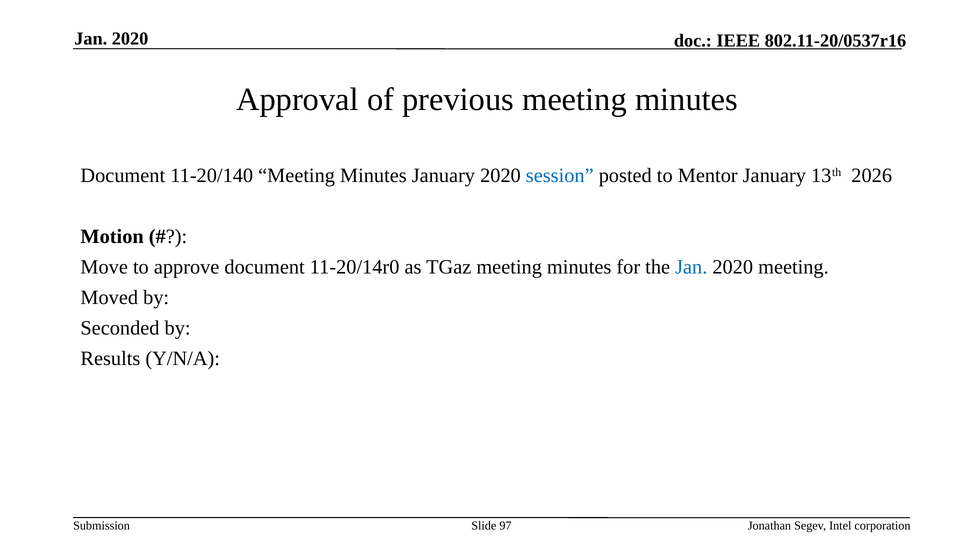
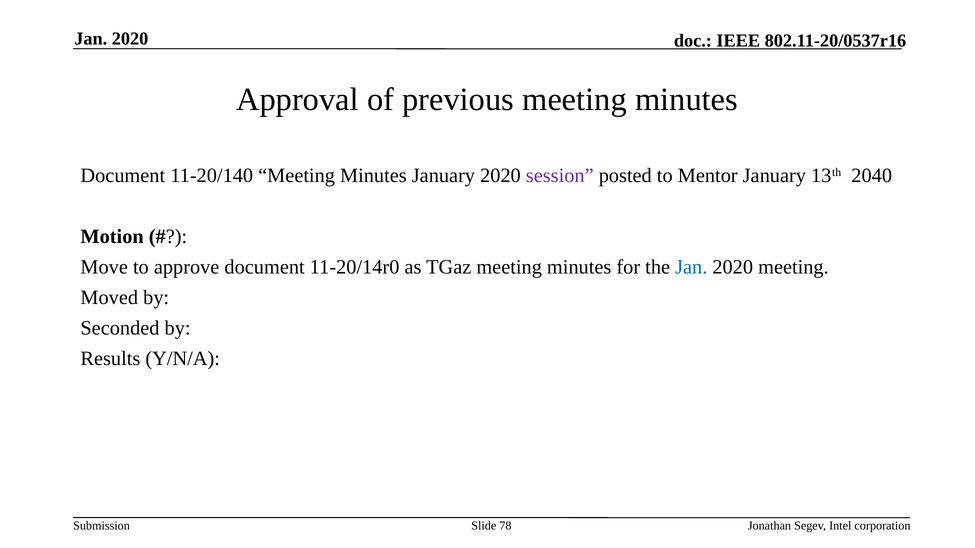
session colour: blue -> purple (560, 176)
2026: 2026 -> 2040 (872, 176)
97: 97 -> 78 (505, 526)
